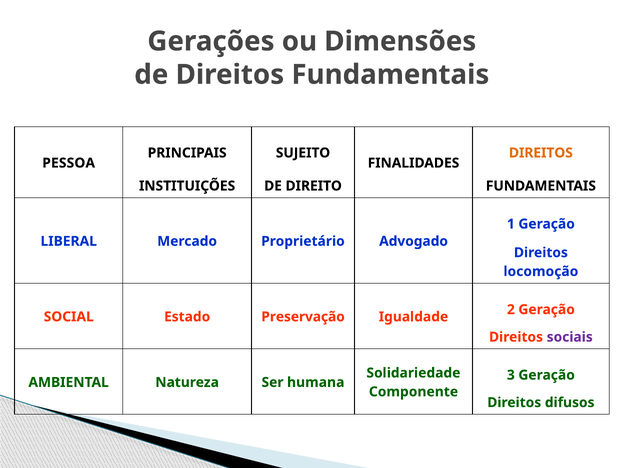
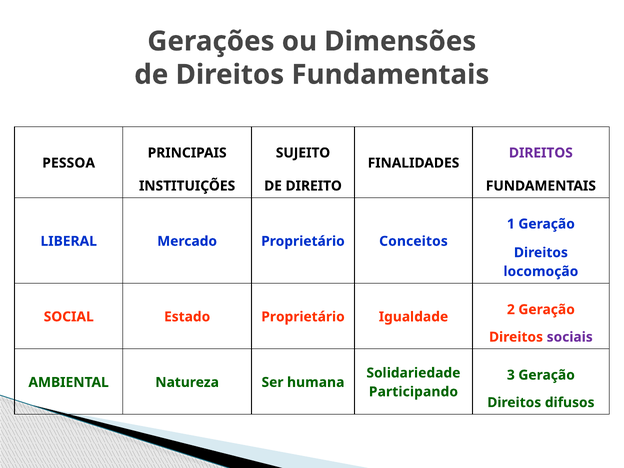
DIREITOS colour: orange -> purple (541, 153)
Advogado: Advogado -> Conceitos (413, 241)
Estado Preservação: Preservação -> Proprietário (303, 317)
Componente: Componente -> Participando (413, 392)
